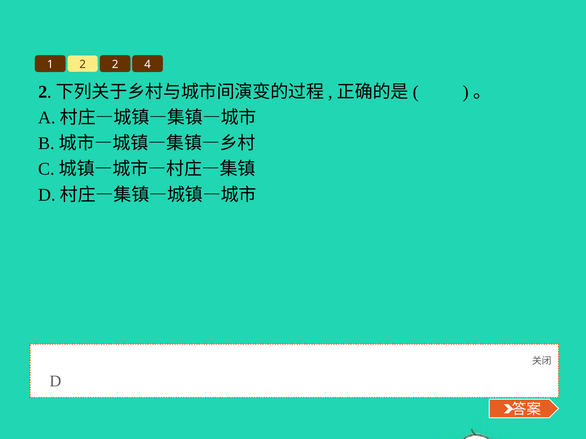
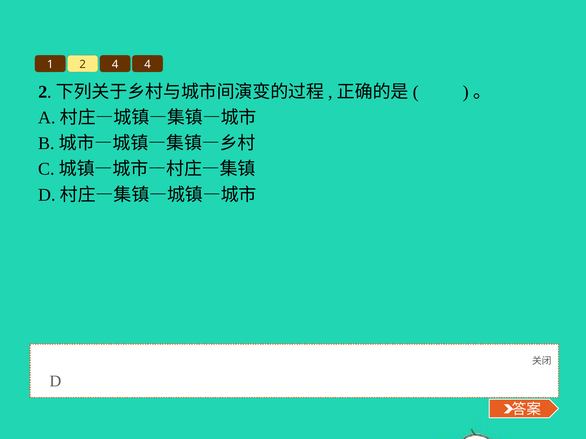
2 2: 2 -> 4 (115, 64)
